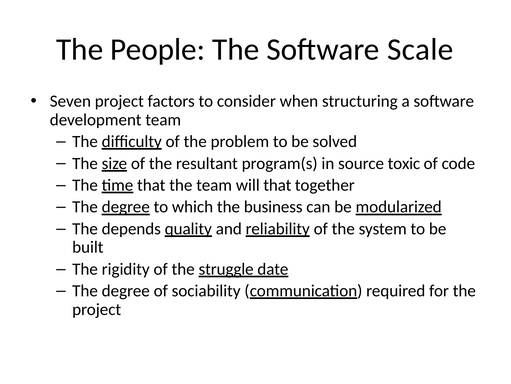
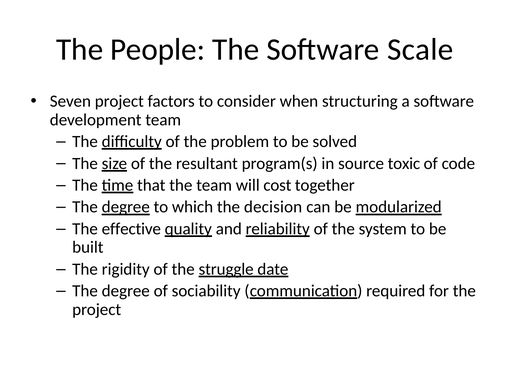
will that: that -> cost (277, 185)
business: business -> decision (273, 207)
depends: depends -> effective (131, 228)
